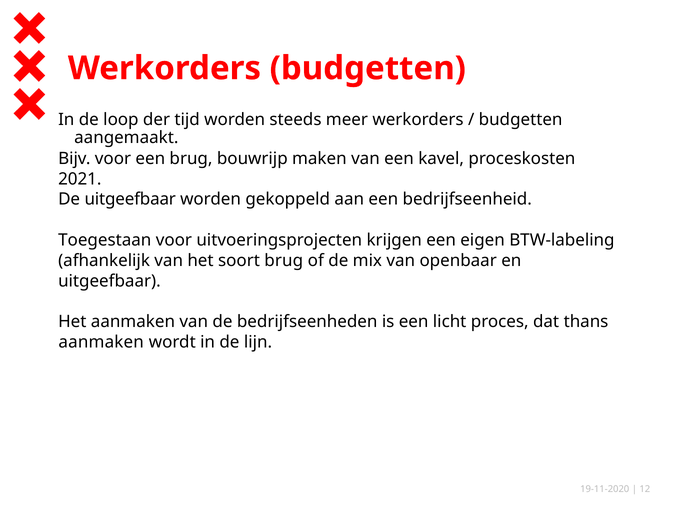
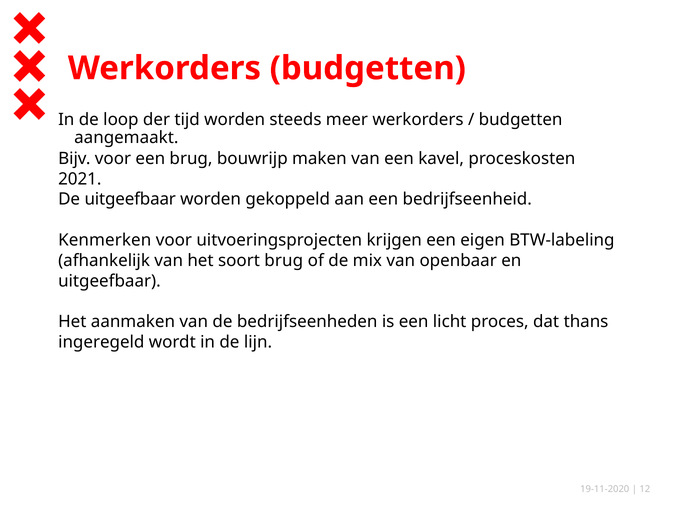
Toegestaan: Toegestaan -> Kenmerken (105, 240)
aanmaken: aanmaken -> ingeregeld (101, 342)
